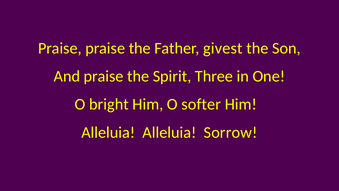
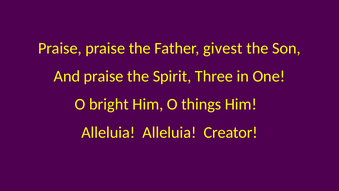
softer: softer -> things (201, 104)
Sorrow: Sorrow -> Creator (231, 132)
